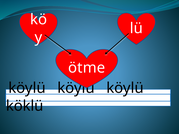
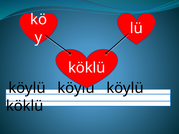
ötme: ötme -> köklü (87, 68)
